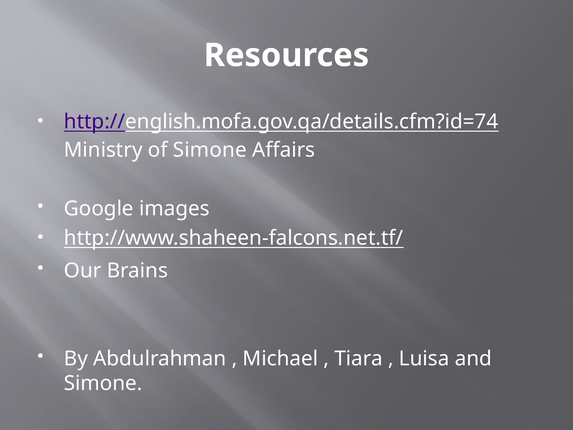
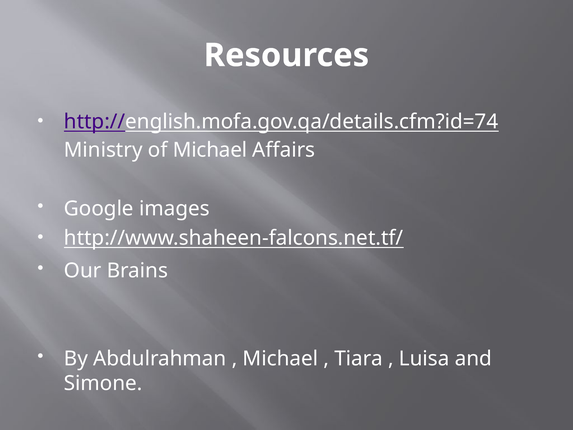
of Simone: Simone -> Michael (210, 150)
